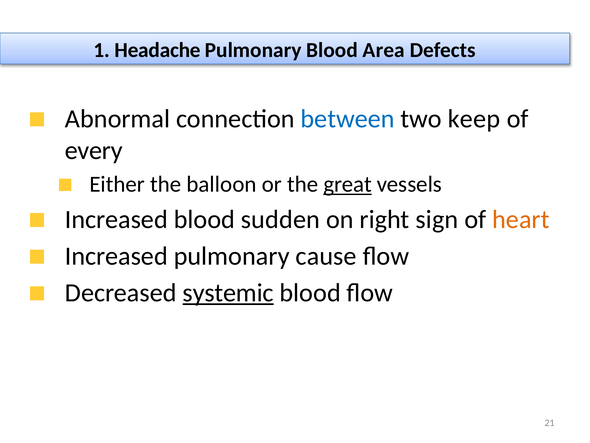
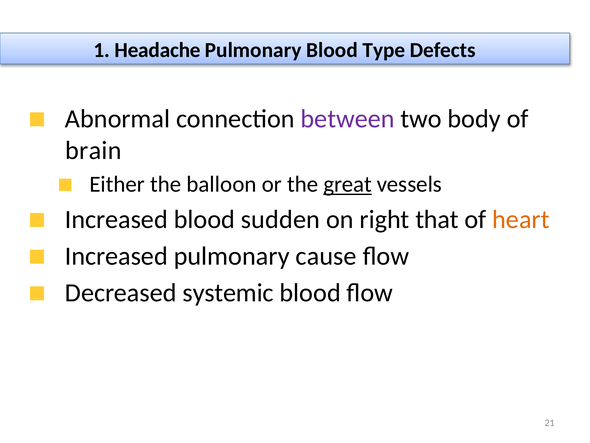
Area: Area -> Type (384, 50)
between colour: blue -> purple (348, 119)
keep: keep -> body (474, 119)
every: every -> brain (93, 150)
sign: sign -> that (437, 219)
systemic underline: present -> none (228, 293)
